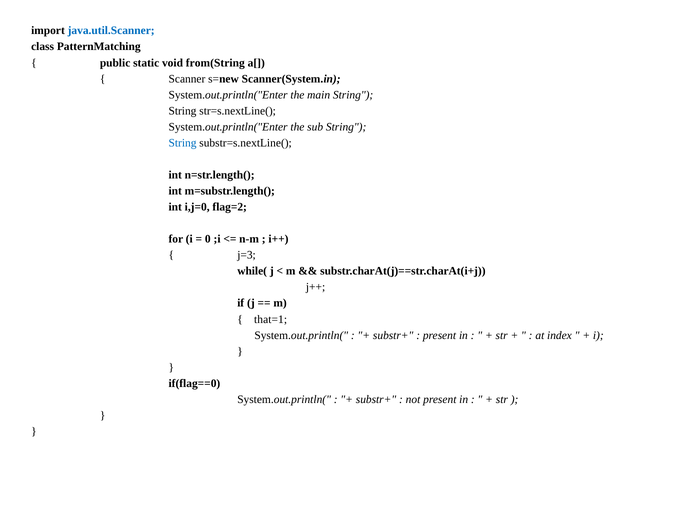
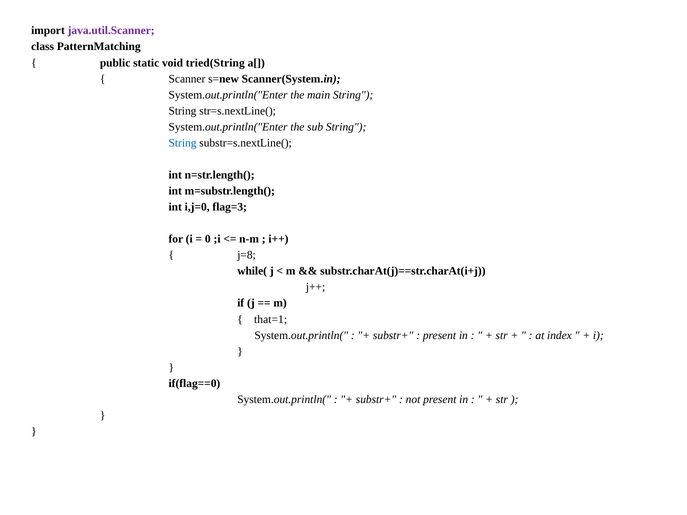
java.util.Scanner colour: blue -> purple (111, 31)
from(String: from(String -> tried(String (215, 63)
flag=2: flag=2 -> flag=3 (230, 207)
j=3: j=3 -> j=8 (247, 255)
